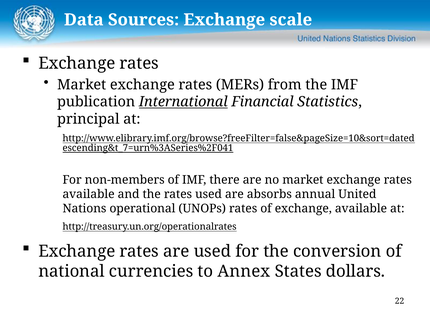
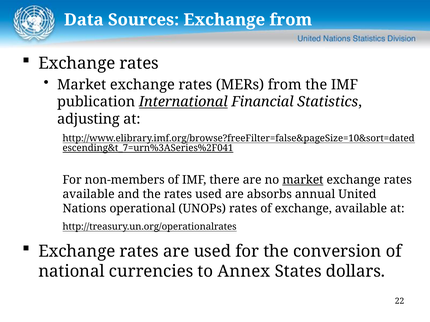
Exchange scale: scale -> from (291, 20)
principal: principal -> adjusting (88, 119)
market underline: none -> present (303, 180)
